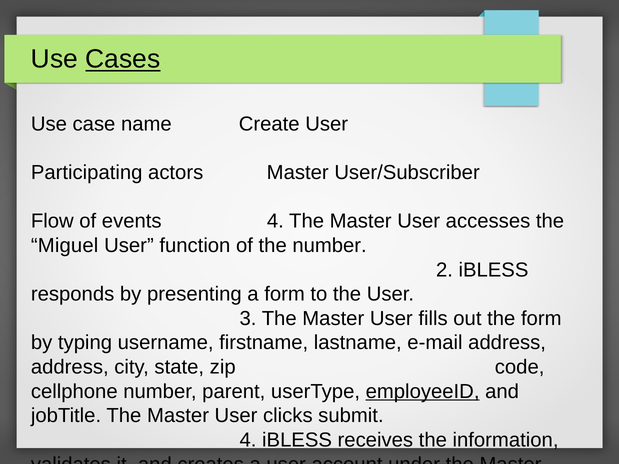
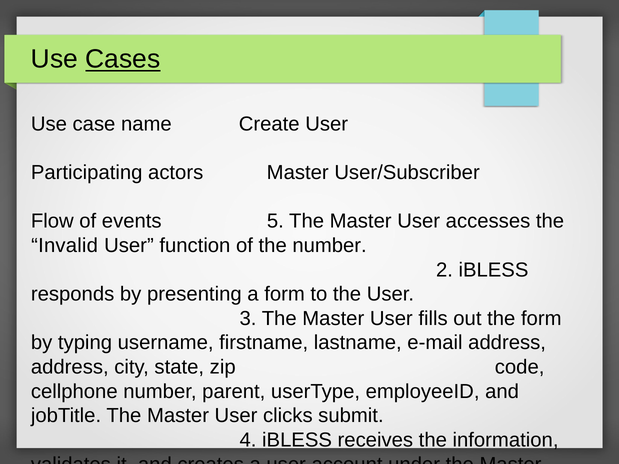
events 4: 4 -> 5 (275, 221)
Miguel: Miguel -> Invalid (65, 246)
employeeID underline: present -> none (423, 392)
